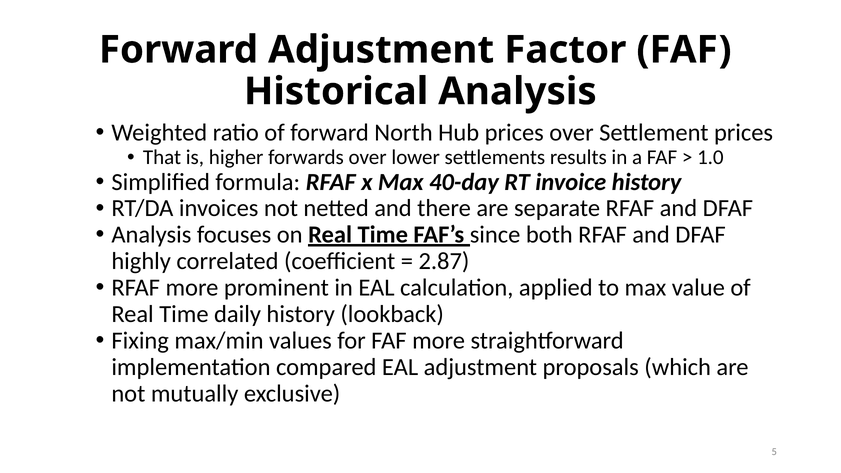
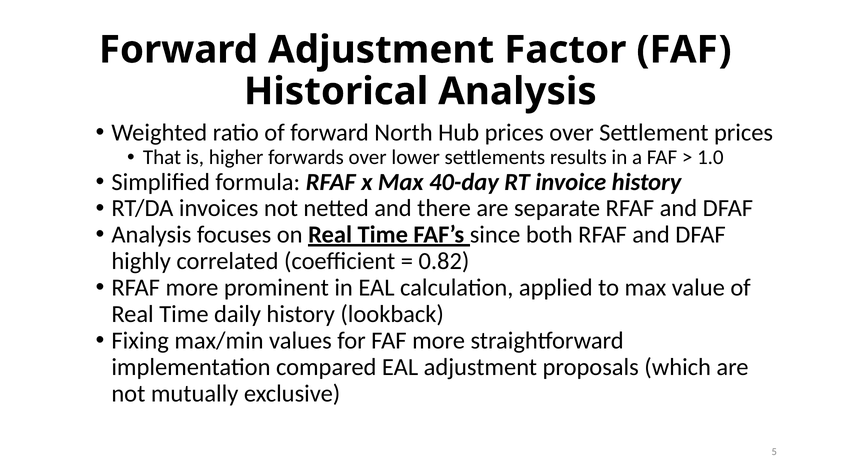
2.87: 2.87 -> 0.82 (444, 261)
